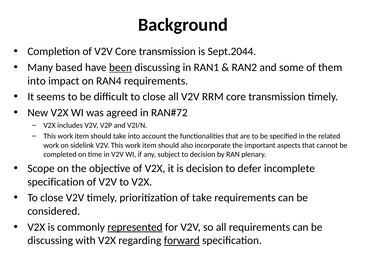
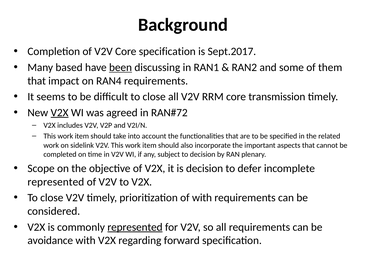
V2V Core transmission: transmission -> specification (167, 51)
Sept.2044: Sept.2044 -> Sept.2017 (232, 51)
into: into -> that (37, 81)
V2X underline: none -> present (60, 112)
specification: specification -> represented (56, 182)
of take: take -> with (202, 197)
discussing: discussing -> avoidance (50, 240)
forward underline: present -> none (182, 240)
